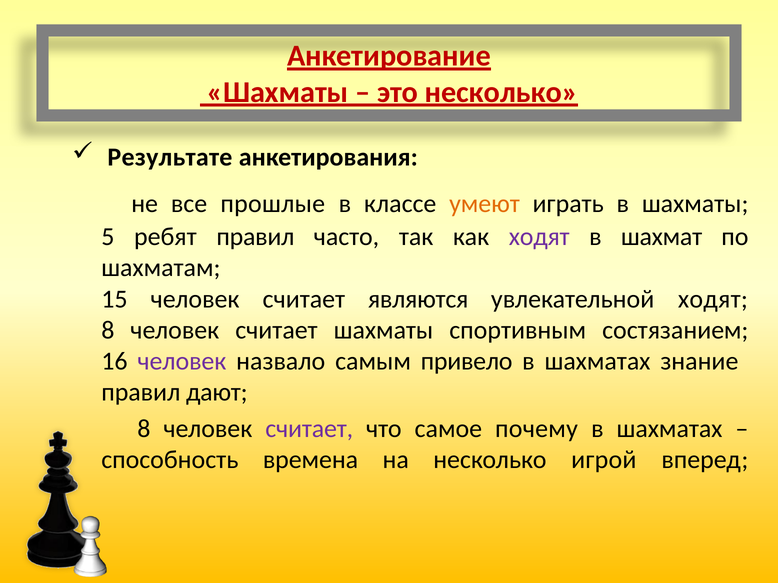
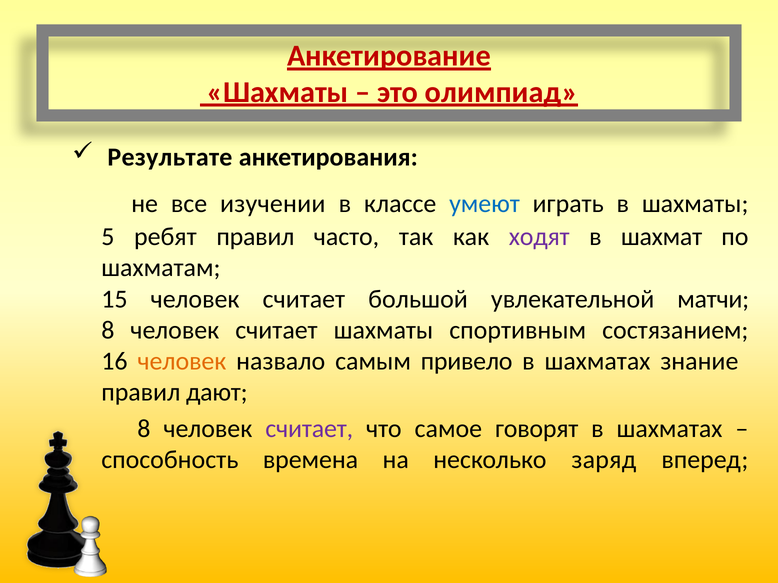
это несколько: несколько -> олимпиад (501, 92)
прошлые: прошлые -> изучении (273, 204)
умеют colour: orange -> blue (485, 204)
являются: являются -> большой (418, 299)
увлекательной ходят: ходят -> матчи (713, 299)
человек colour: purple -> orange (182, 361)
почему: почему -> говорят (537, 429)
игрой: игрой -> заряд (604, 460)
